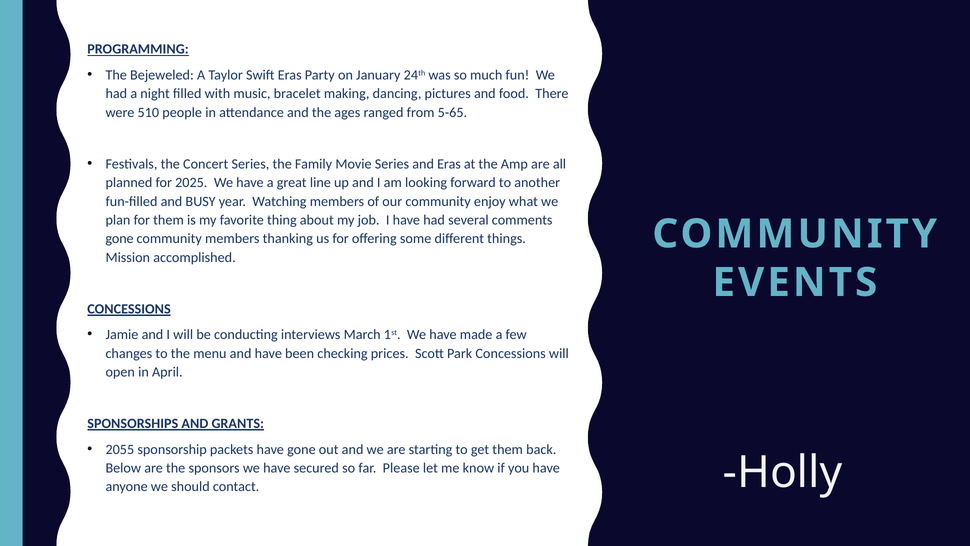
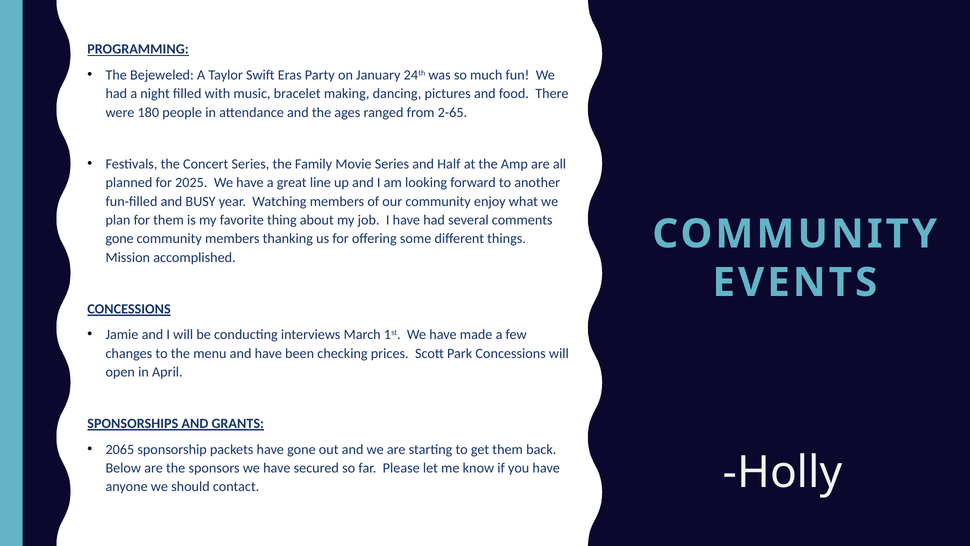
510: 510 -> 180 (148, 112)
5-65: 5-65 -> 2-65 (452, 112)
and Eras: Eras -> Half (449, 164)
2055: 2055 -> 2065 (120, 449)
